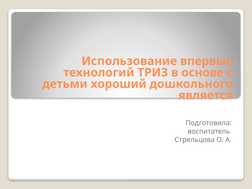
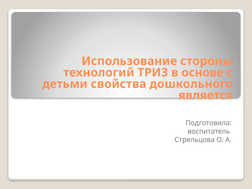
впервые: впервые -> стороны (206, 61)
хороший: хороший -> свойства (119, 84)
